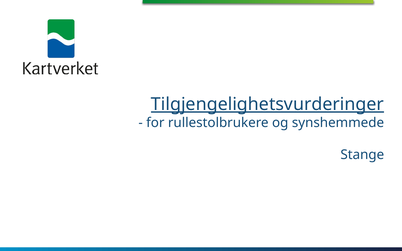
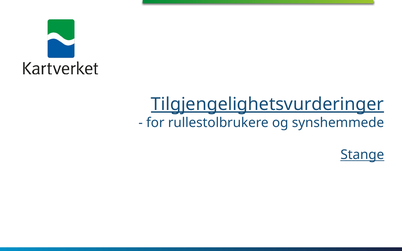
Stange underline: none -> present (362, 155)
